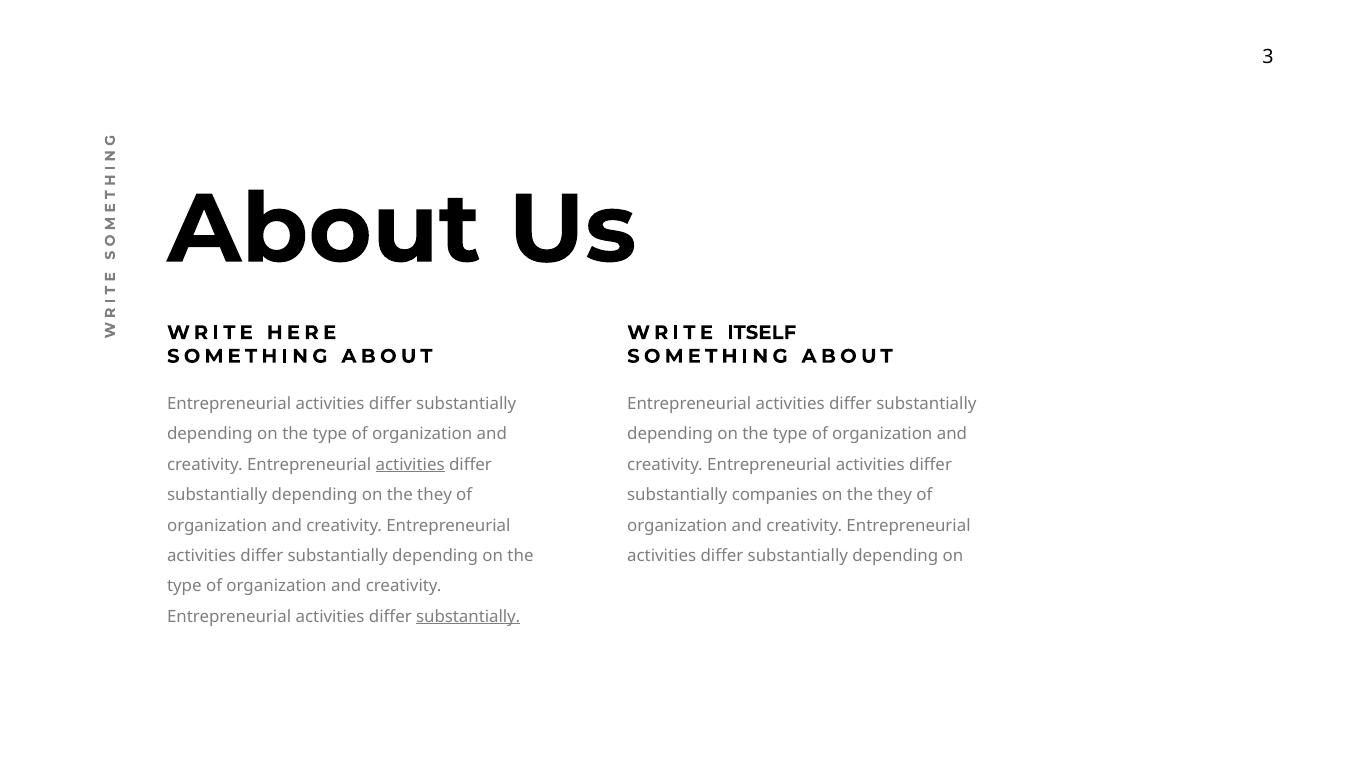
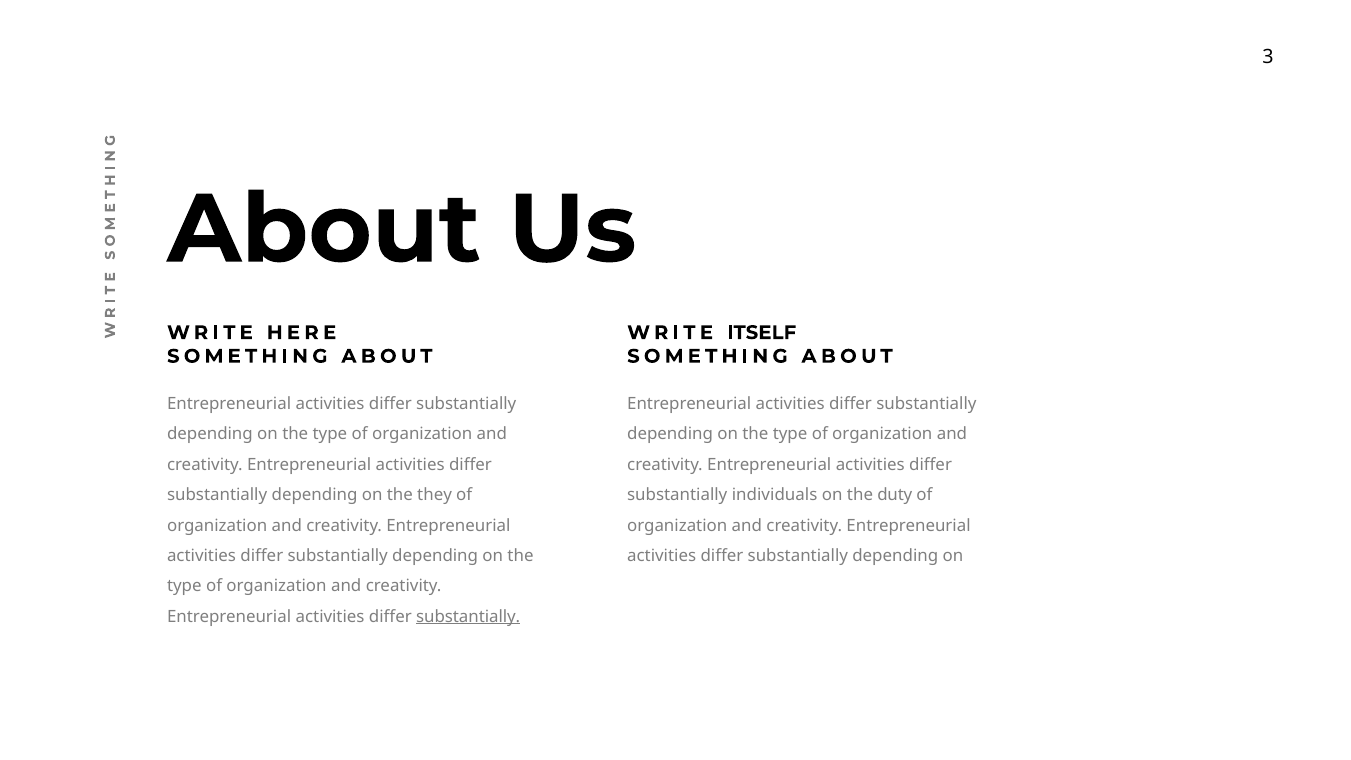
activities underline: present -> none (410, 465)
companies: companies -> individuals (775, 495)
they: they -> duty (895, 495)
